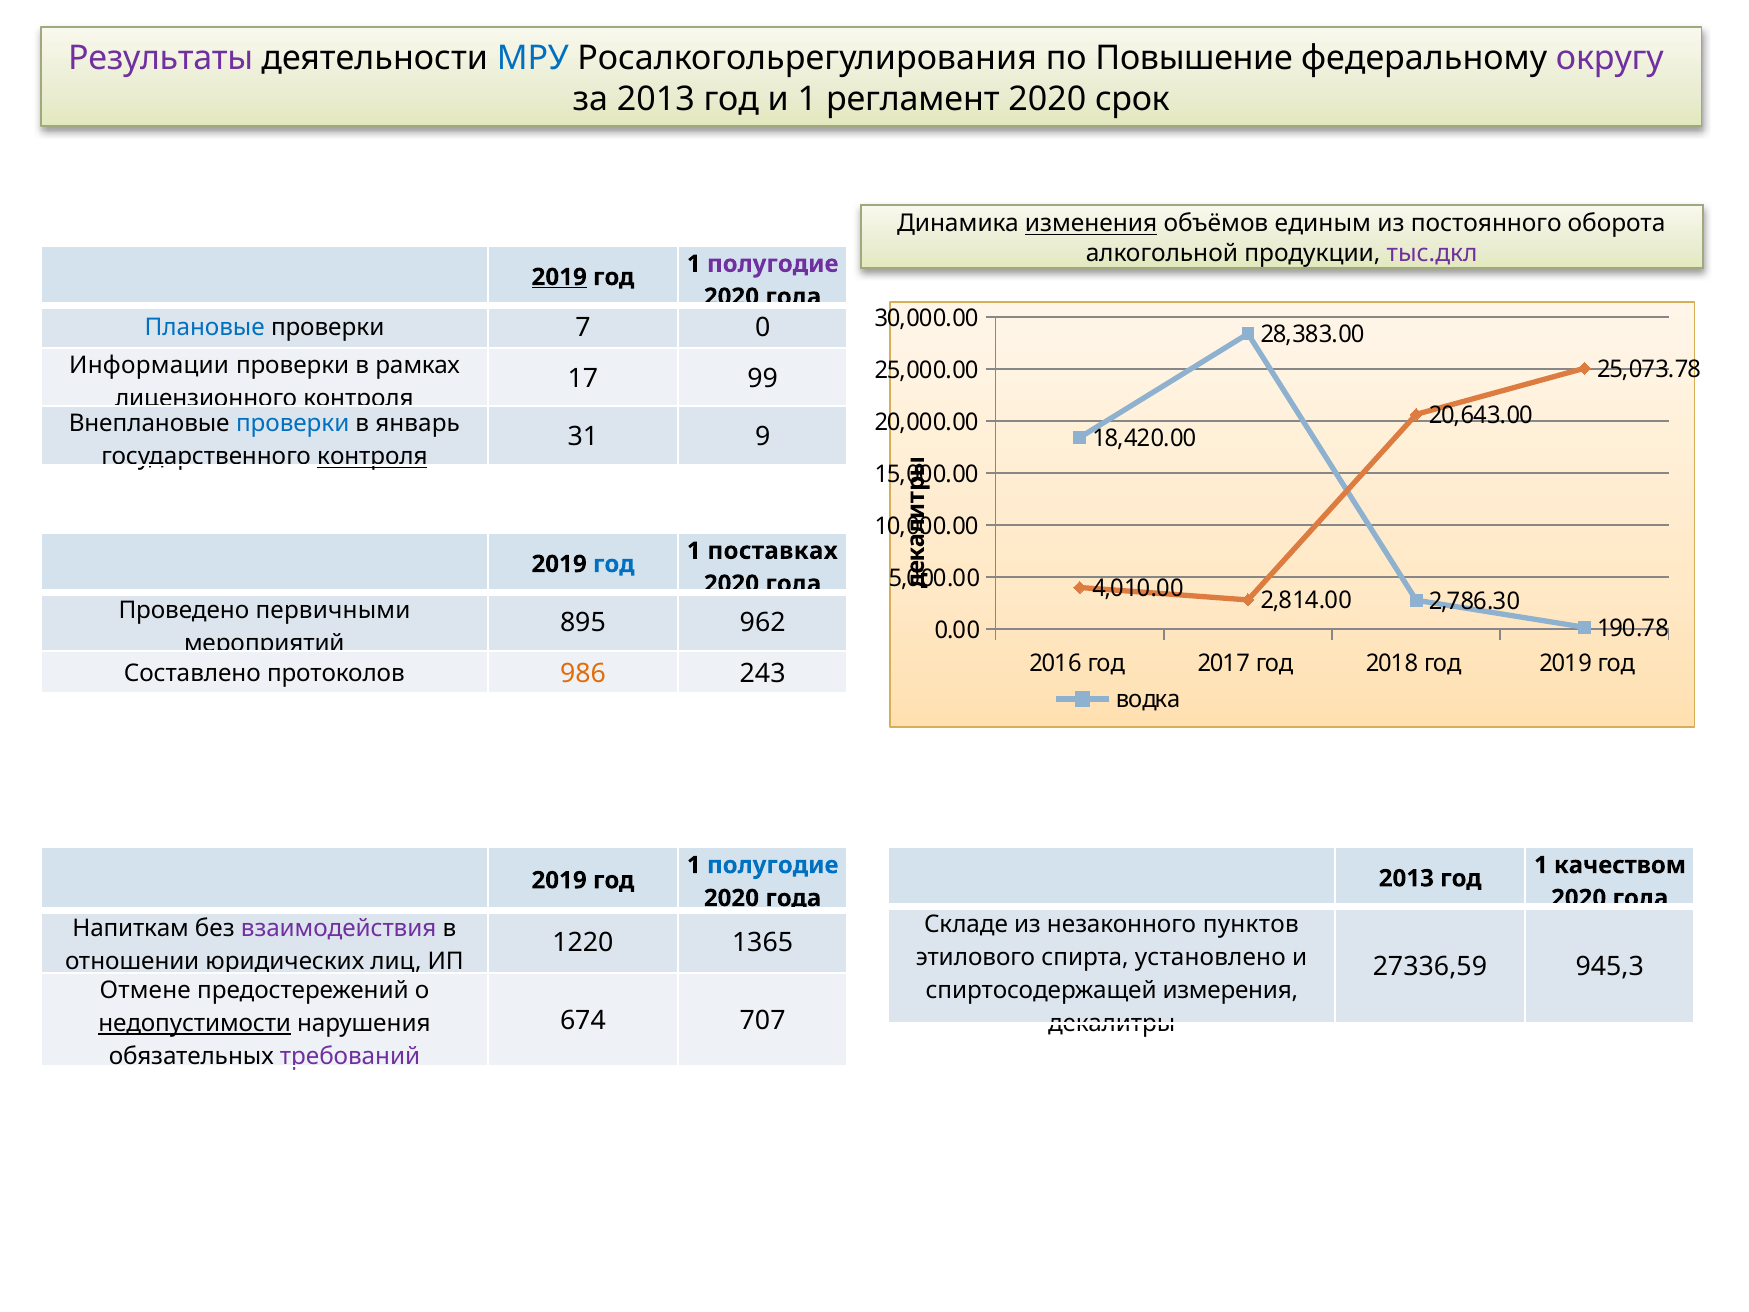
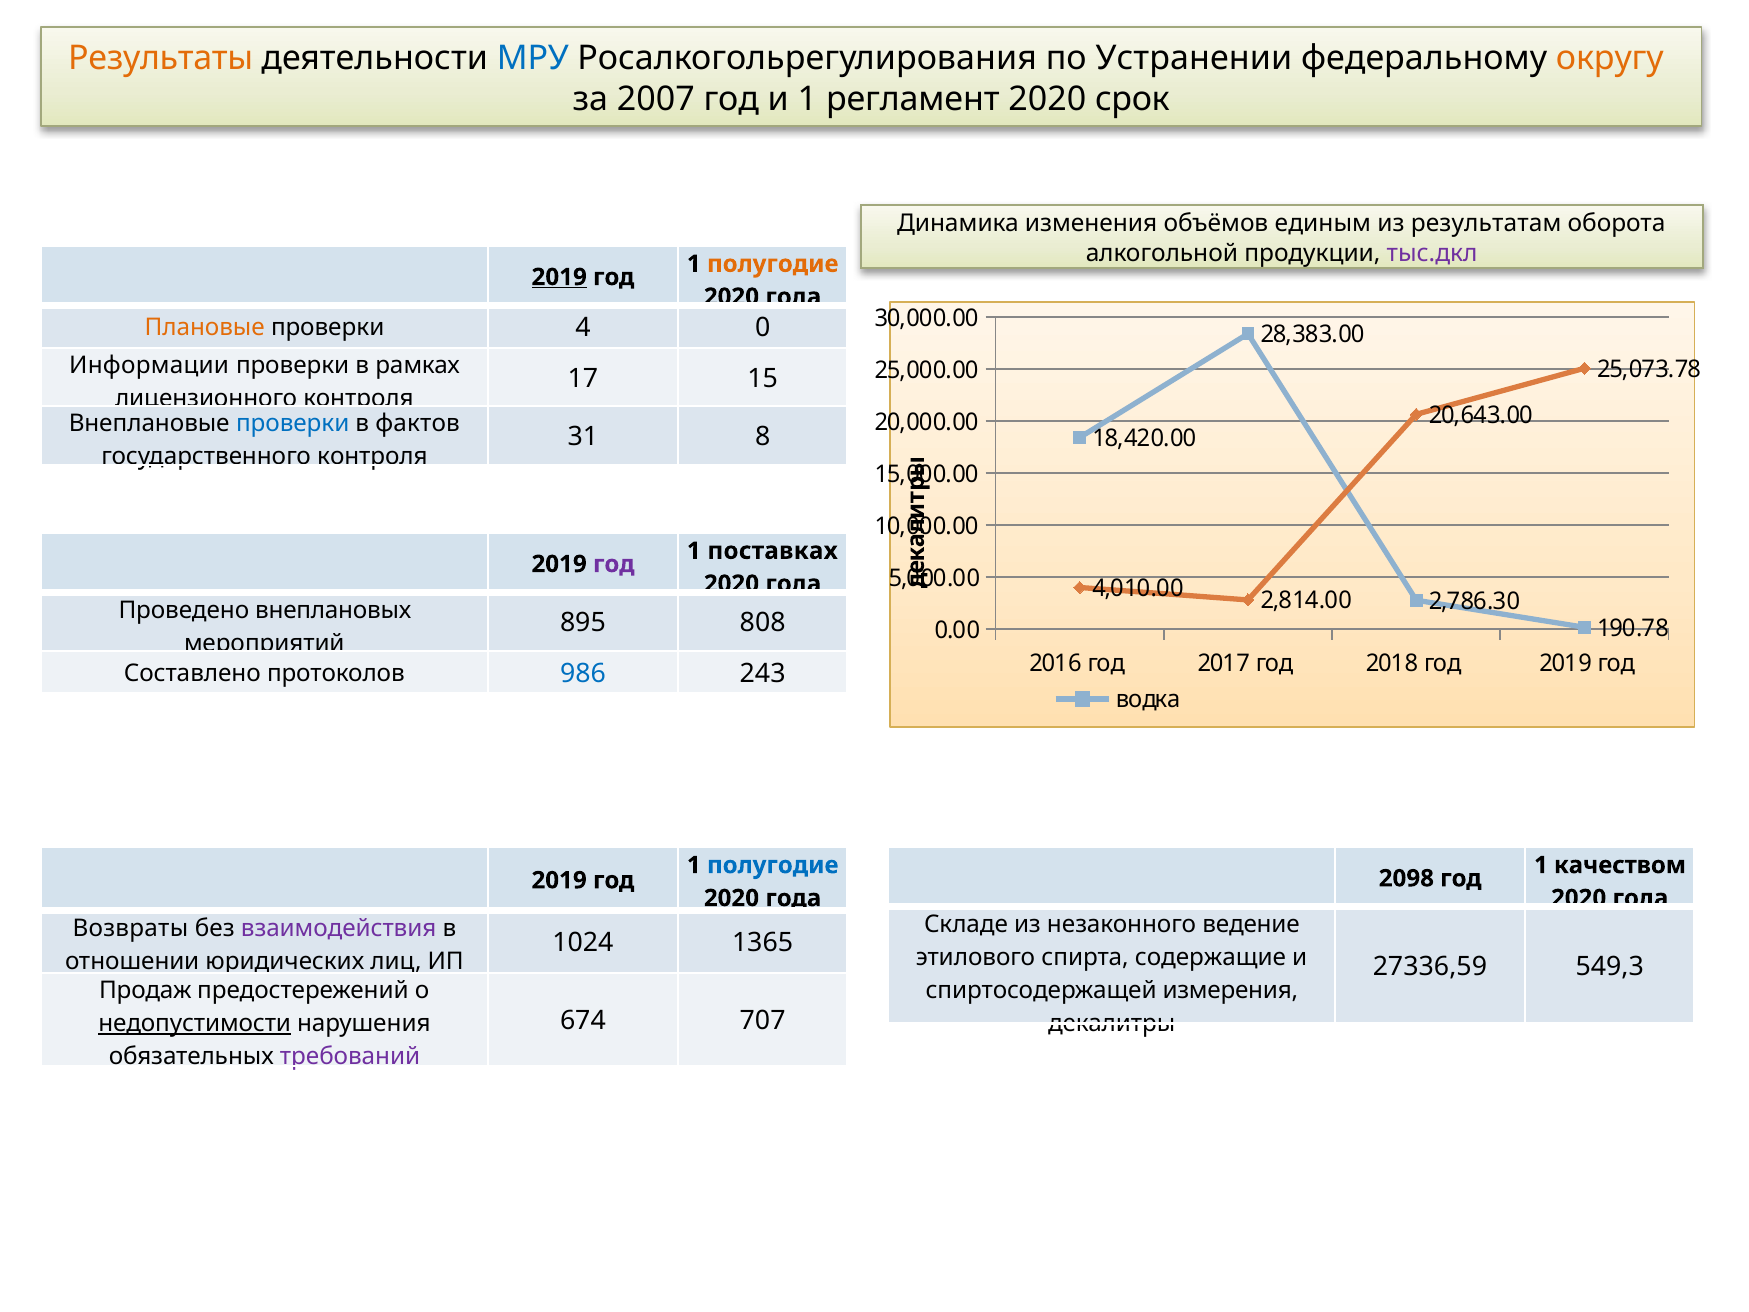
Результаты colour: purple -> orange (161, 59)
Повышение: Повышение -> Устранении (1194, 59)
округу colour: purple -> orange (1610, 59)
за 2013: 2013 -> 2007 (656, 99)
изменения underline: present -> none (1091, 224)
постоянного: постоянного -> результатам (1486, 224)
полугодие colour: purple -> orange (773, 264)
Плановые colour: blue -> orange (205, 328)
7: 7 -> 4 (583, 328)
99: 99 -> 15 (763, 378)
январь: январь -> фактов (418, 424)
9: 9 -> 8 (763, 437)
контроля underline: present -> none (372, 457)
год colour: blue -> purple (614, 564)
первичными: первичными -> внеплановых (333, 610)
962: 962 -> 808 (763, 623)
986 colour: orange -> blue (583, 673)
2013: 2013 -> 2098 (1406, 878)
пунктов: пунктов -> ведение (1251, 924)
Напиткам: Напиткам -> Возвраты (130, 928)
1220: 1220 -> 1024 (583, 943)
установлено: установлено -> содержащие (1210, 957)
945,3: 945,3 -> 549,3 (1610, 966)
Отмене: Отмене -> Продаж (145, 990)
